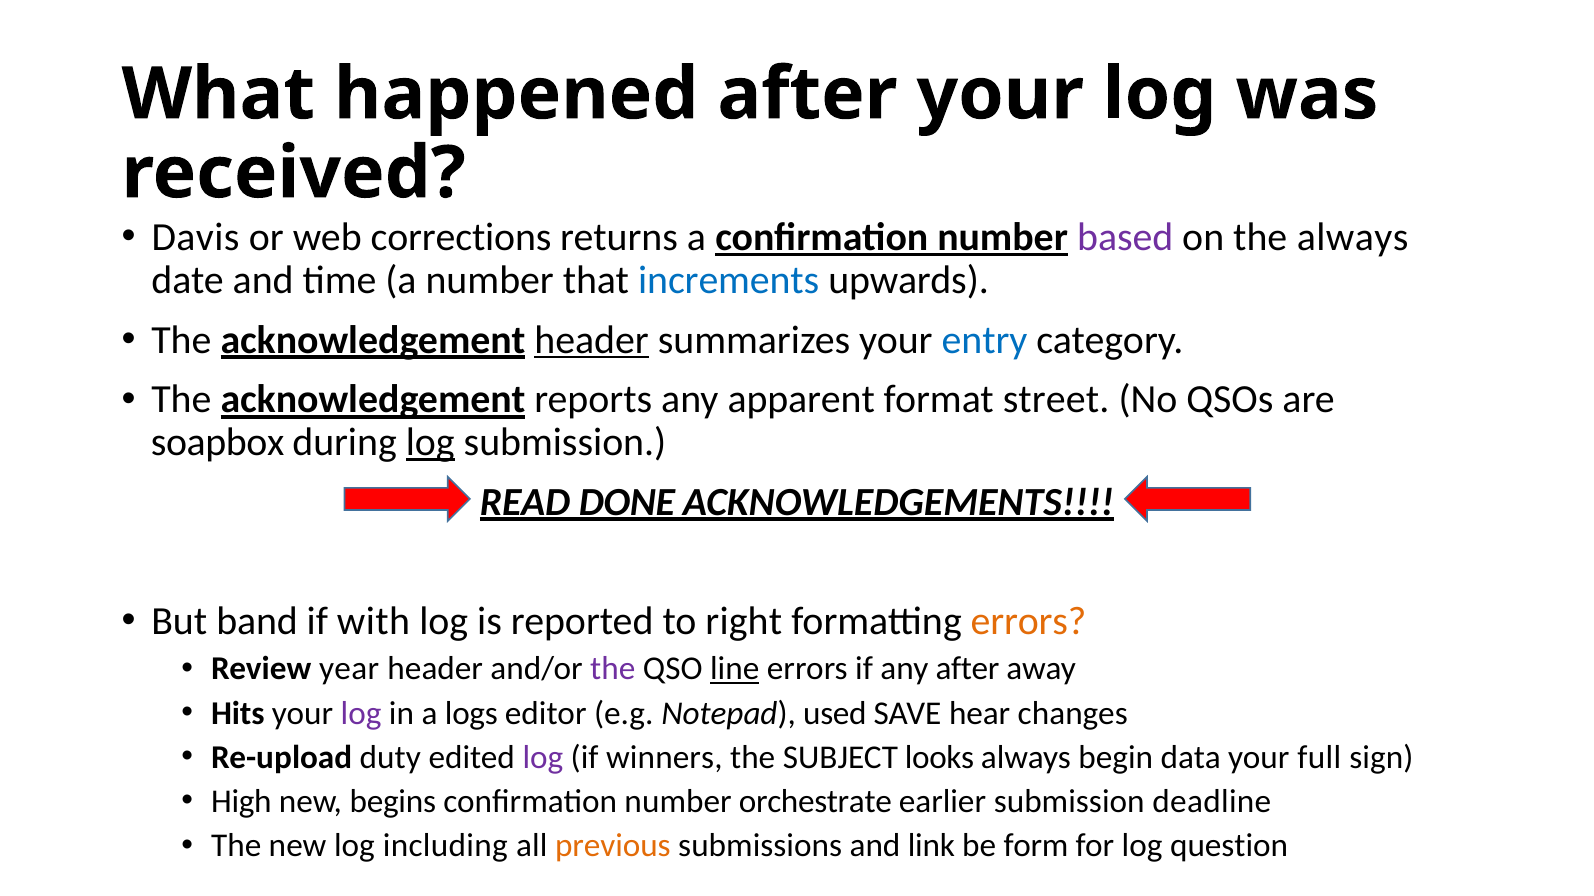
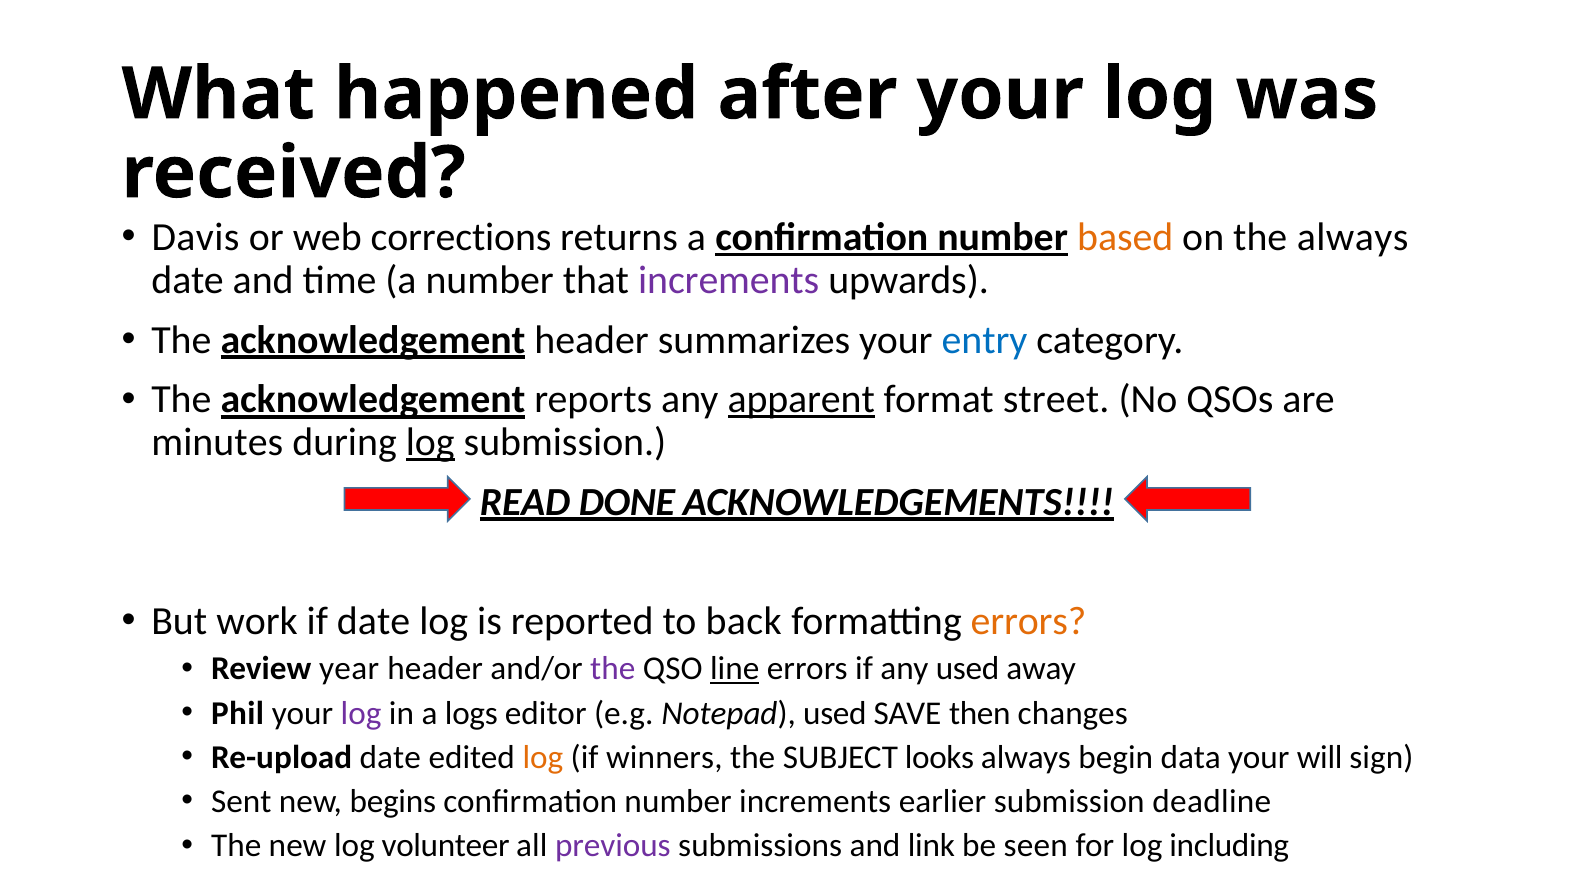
based colour: purple -> orange (1125, 238)
increments colour: blue -> purple (729, 281)
header underline: present -> none (592, 340)
apparent underline: none -> present (801, 400)
soapbox: soapbox -> minutes (217, 443)
band: band -> work (257, 622)
if with: with -> date (374, 622)
right: right -> back (744, 622)
any after: after -> used (968, 669)
Hits: Hits -> Phil (238, 714)
hear: hear -> then (980, 714)
Re-upload duty: duty -> date (390, 758)
log colour: purple -> orange (543, 758)
full: full -> will (1320, 758)
High: High -> Sent (241, 802)
number orchestrate: orchestrate -> increments (815, 802)
including: including -> volunteer (446, 846)
previous colour: orange -> purple (613, 846)
form: form -> seen (1036, 846)
question: question -> including (1229, 846)
